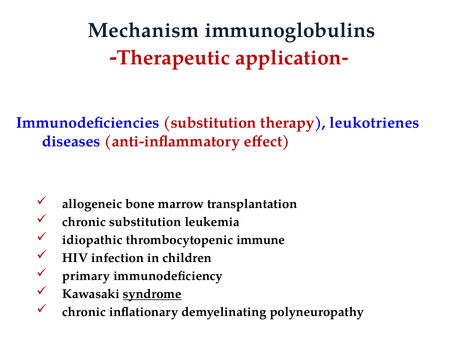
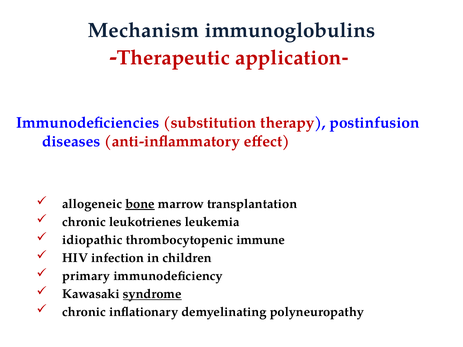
leukotrienes: leukotrienes -> postinfusion (375, 123)
bone underline: none -> present (140, 204)
chronic substitution: substitution -> leukotrienes (145, 222)
